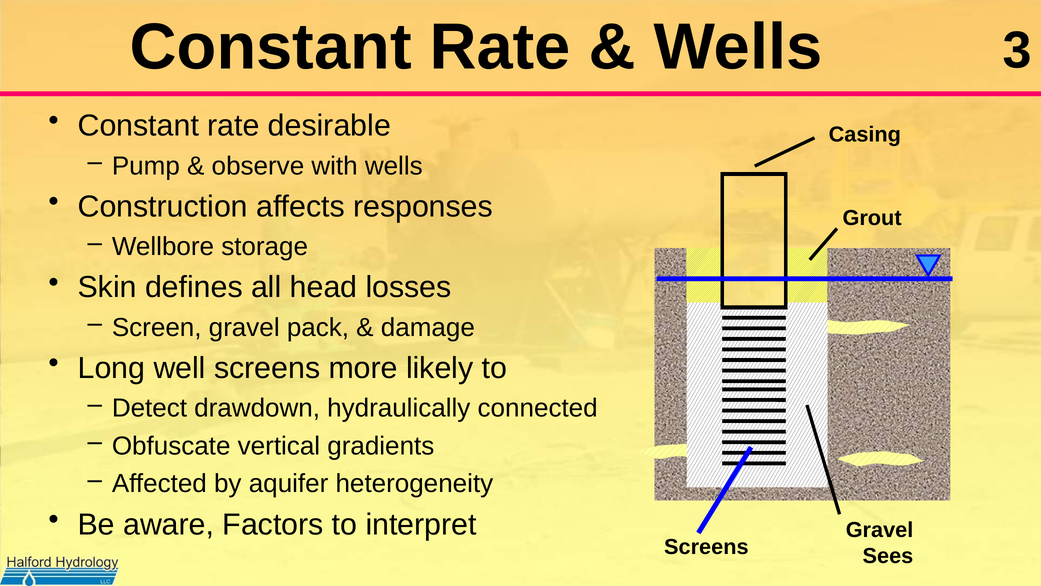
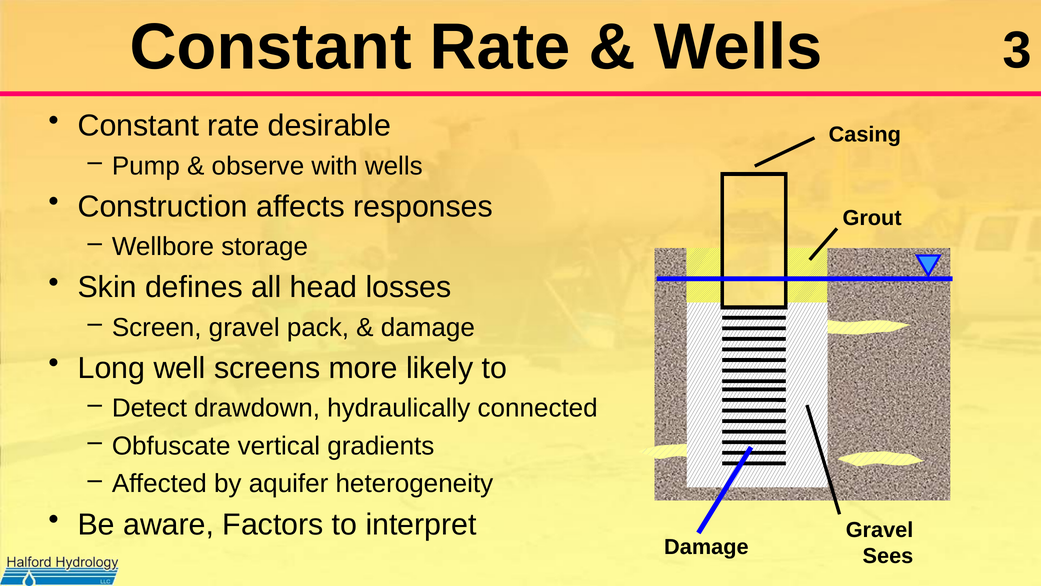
Screens: Screens -> Damage (706, 547)
